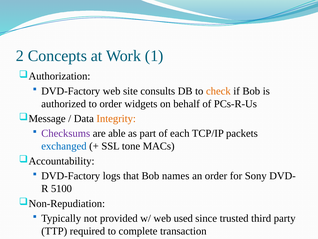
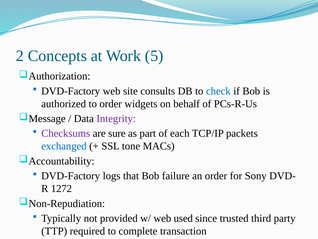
1: 1 -> 5 (154, 56)
check colour: orange -> blue (218, 91)
Integrity colour: orange -> purple (116, 118)
able: able -> sure (117, 133)
names: names -> failure (176, 176)
5100: 5100 -> 1272 (61, 188)
